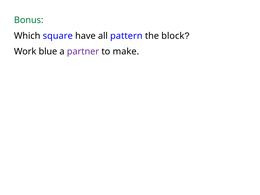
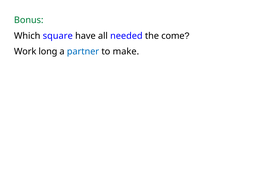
pattern: pattern -> needed (126, 36)
block: block -> come (173, 36)
blue: blue -> long (48, 52)
partner colour: purple -> blue (83, 52)
